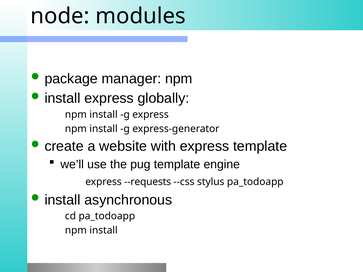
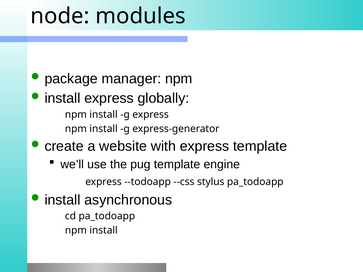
--requests: --requests -> --todoapp (148, 182)
